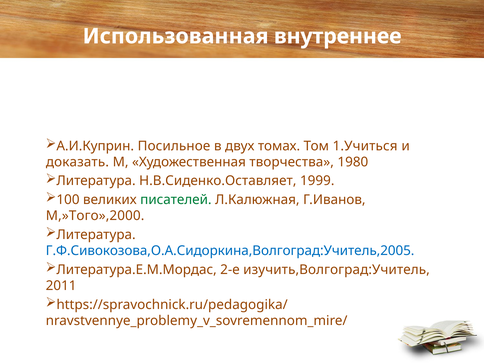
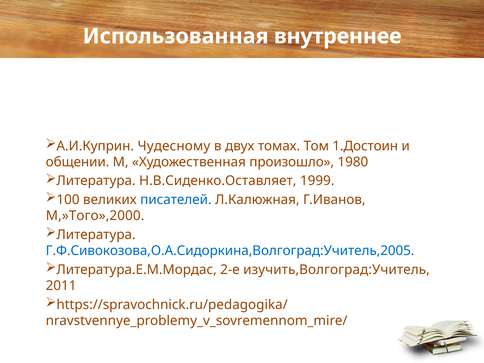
Посильное: Посильное -> Чудесному (174, 146)
1.Учиться: 1.Учиться -> 1.Достоин (365, 146)
доказать: доказать -> общении (78, 162)
творчества: творчества -> произошло (292, 162)
писателей colour: green -> blue (176, 200)
